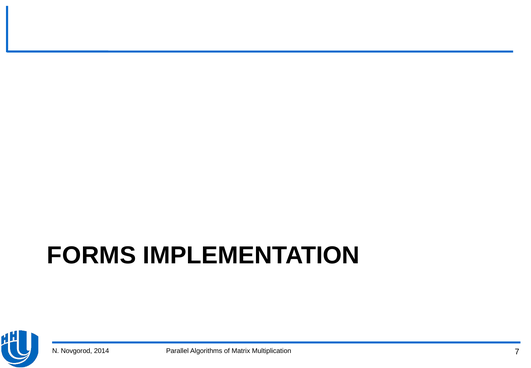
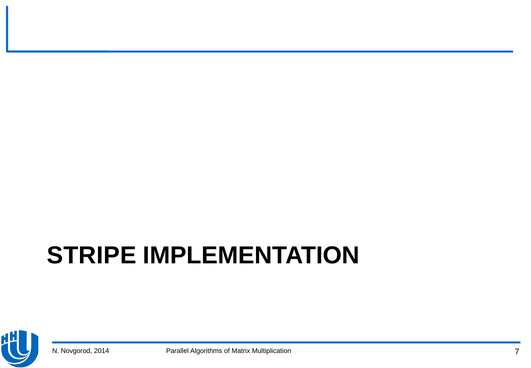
FORMS: FORMS -> STRIPE (92, 255)
